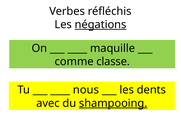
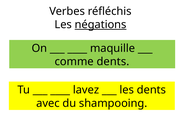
comme classe: classe -> dents (113, 61)
nous: nous -> lavez (86, 90)
shampooing underline: present -> none (113, 103)
